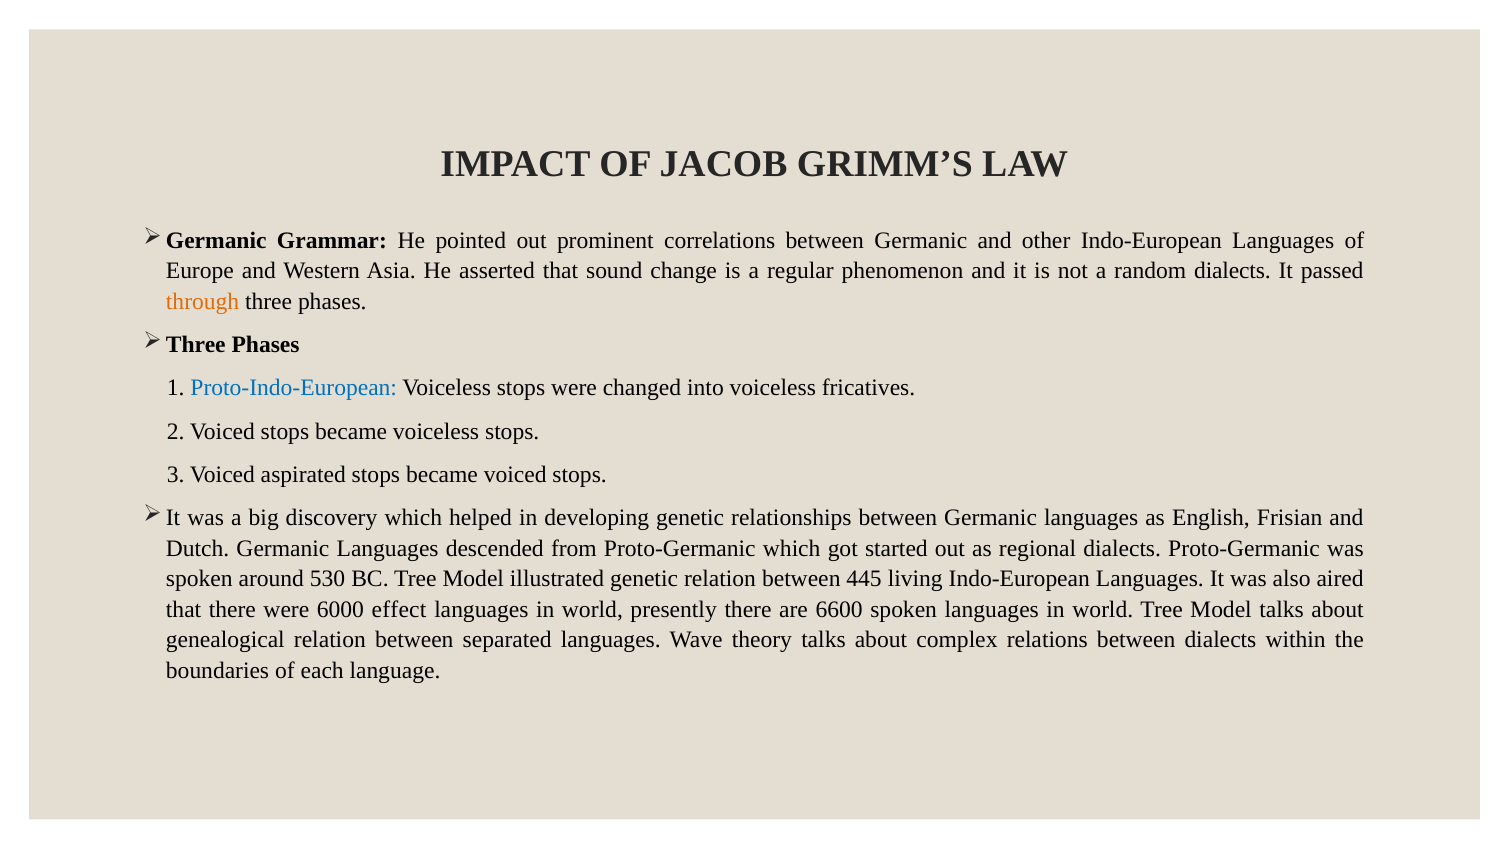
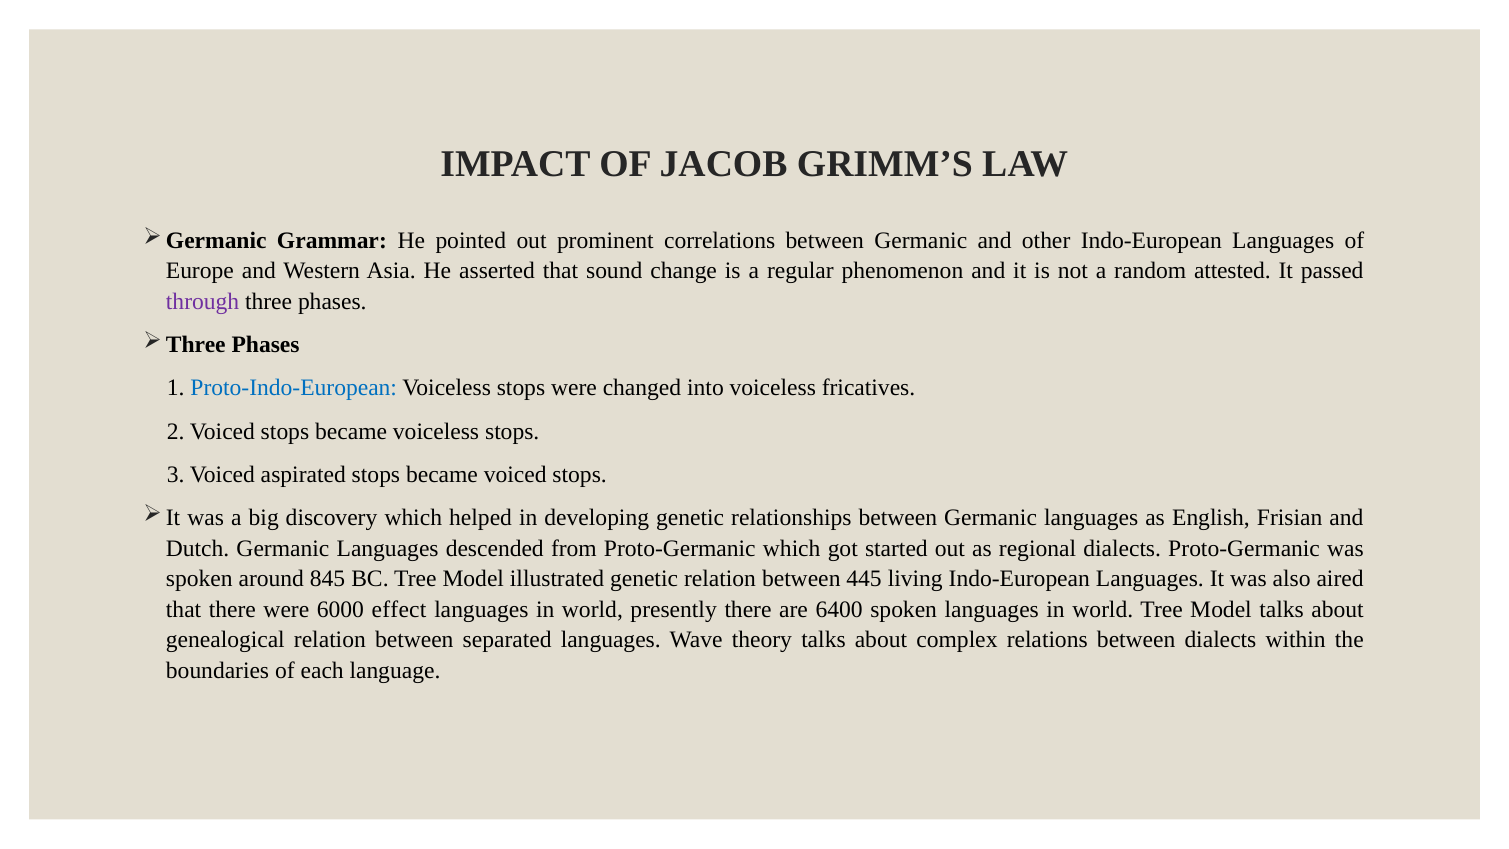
random dialects: dialects -> attested (1232, 271)
through colour: orange -> purple (203, 301)
530: 530 -> 845 (328, 579)
6600: 6600 -> 6400 (839, 609)
